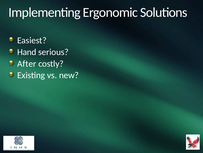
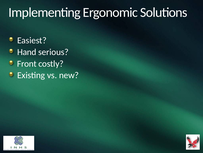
After: After -> Front (27, 63)
